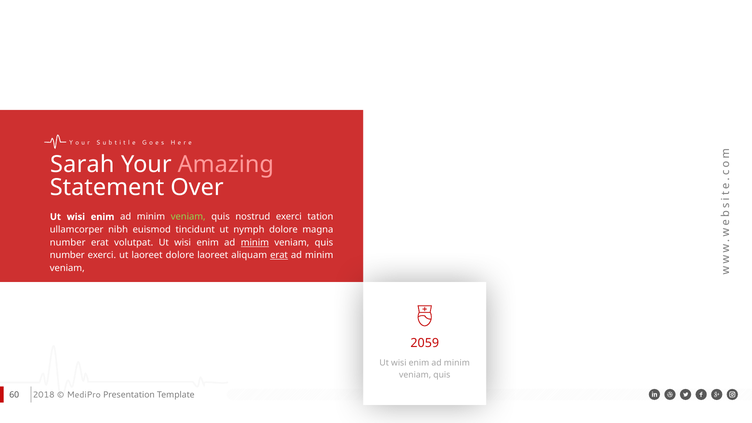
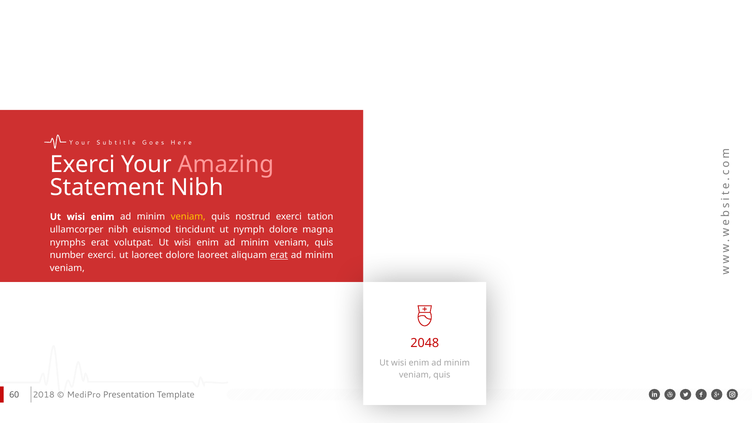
Sarah: Sarah -> Exerci (82, 165)
Statement Over: Over -> Nibh (197, 187)
veniam colour: light green -> yellow (188, 217)
number: number -> nymphs (68, 243)
minim underline: present -> none (255, 243)
2059: 2059 -> 2048 (425, 343)
